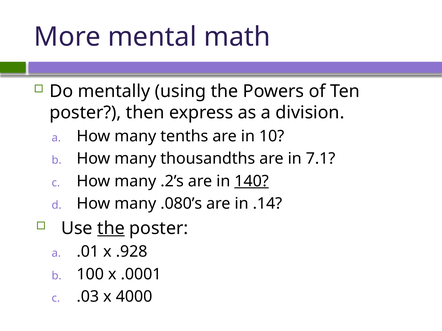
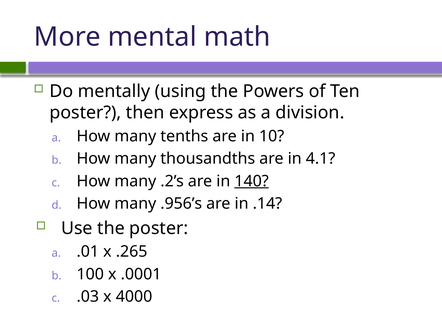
7.1: 7.1 -> 4.1 (321, 159)
.080’s: .080’s -> .956’s (181, 204)
the underline: present -> none (111, 229)
.928: .928 -> .265 (132, 252)
